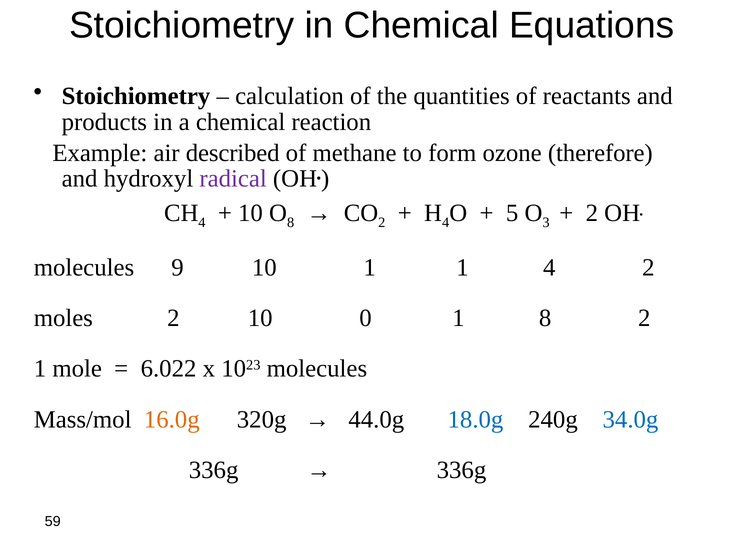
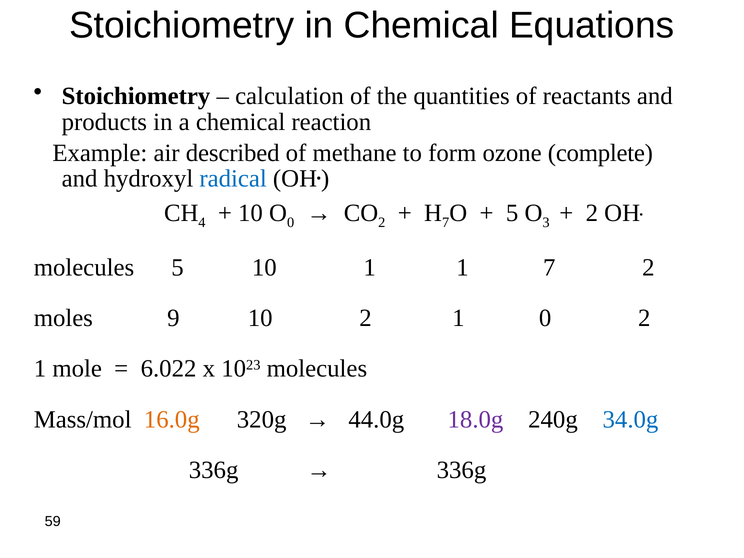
therefore: therefore -> complete (600, 153)
radical colour: purple -> blue (233, 179)
8: 8 -> 0 (291, 222)
4: 4 -> 7 (446, 222)
molecules 9: 9 -> 5 (178, 268)
1 4: 4 -> 7 (549, 268)
moles 2: 2 -> 9 (173, 318)
10 0: 0 -> 2 (365, 318)
1 8: 8 -> 0 (545, 318)
18.0g colour: blue -> purple (475, 419)
